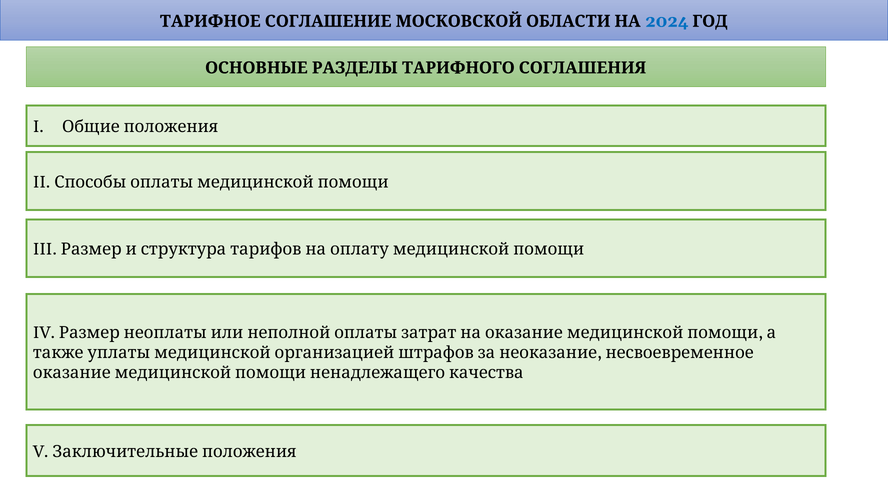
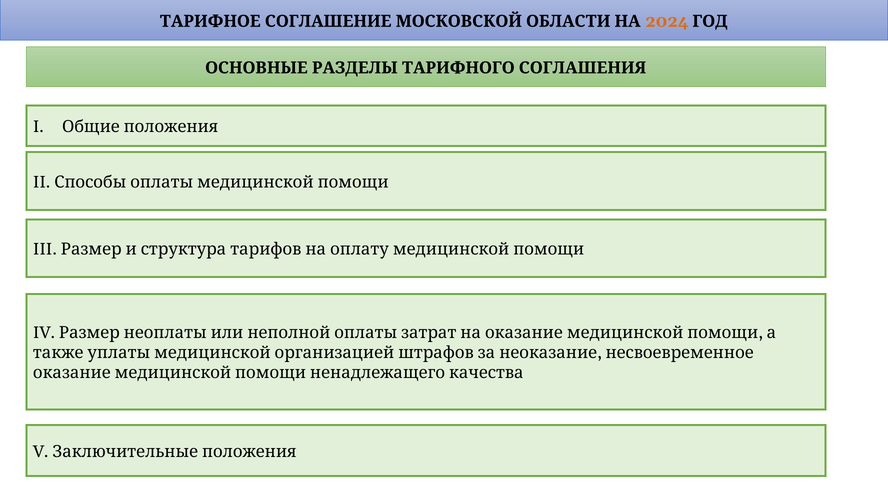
2024 colour: blue -> orange (667, 21)
